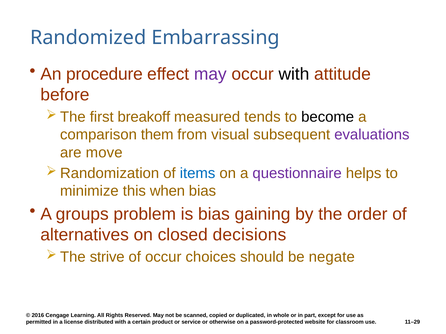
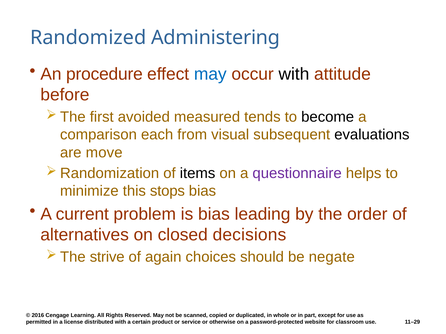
Embarrassing: Embarrassing -> Administering (216, 38)
may colour: purple -> blue (210, 74)
breakoff: breakoff -> avoided (144, 117)
them: them -> each (157, 135)
evaluations colour: purple -> black (372, 135)
items colour: blue -> black (198, 174)
when: when -> stops (167, 191)
groups: groups -> current (82, 214)
gaining: gaining -> leading (263, 214)
of occur: occur -> again (163, 257)
